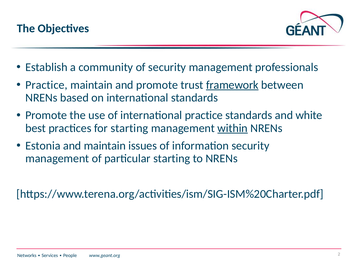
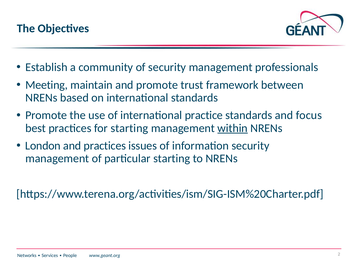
Practice: Practice -> Meeting (47, 85)
framework underline: present -> none (232, 85)
white: white -> focus (309, 115)
Estonia: Estonia -> London (43, 146)
and maintain: maintain -> practices (105, 146)
